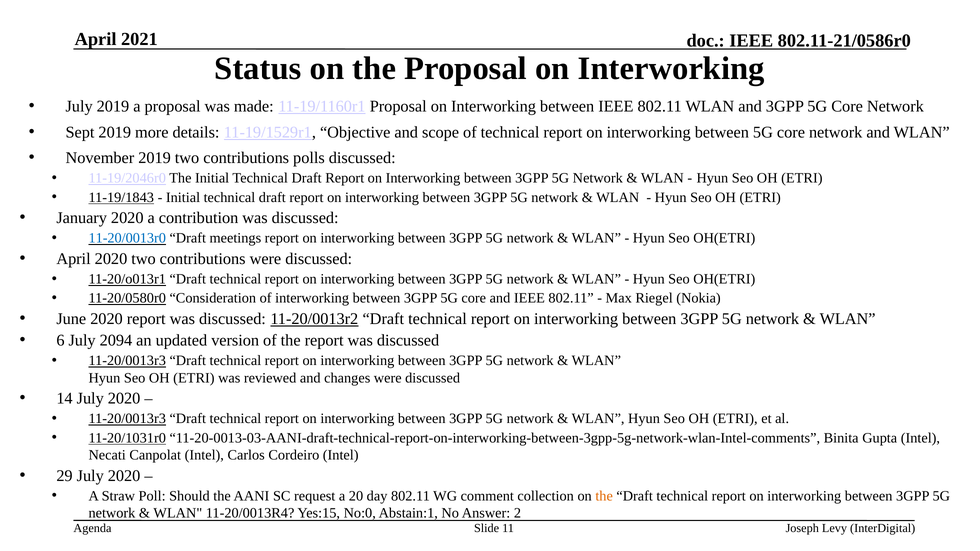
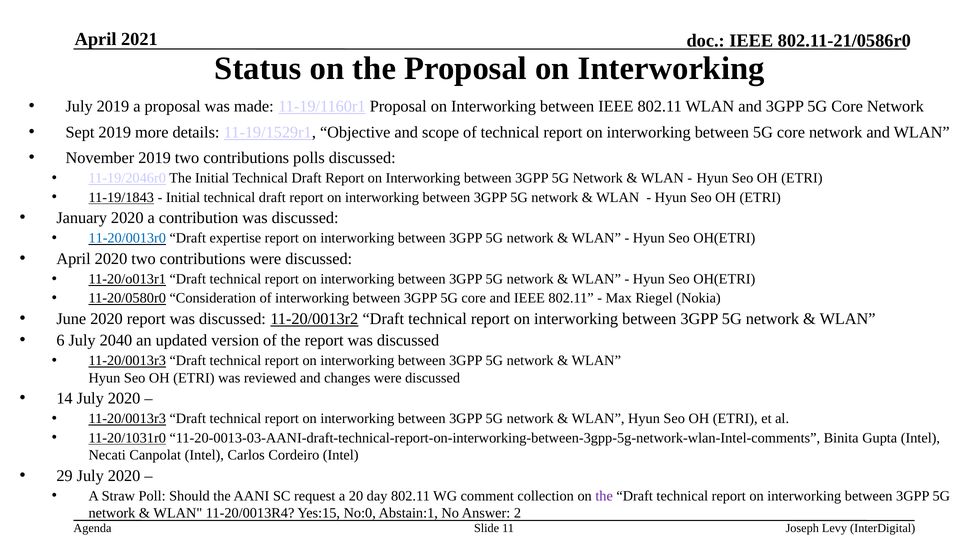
meetings: meetings -> expertise (235, 238)
2094: 2094 -> 2040 (116, 341)
the colour: orange -> purple (604, 496)
